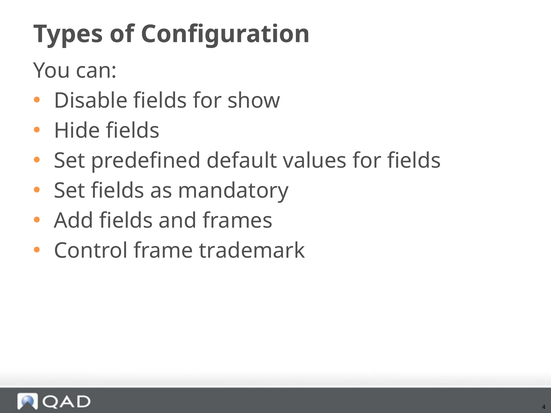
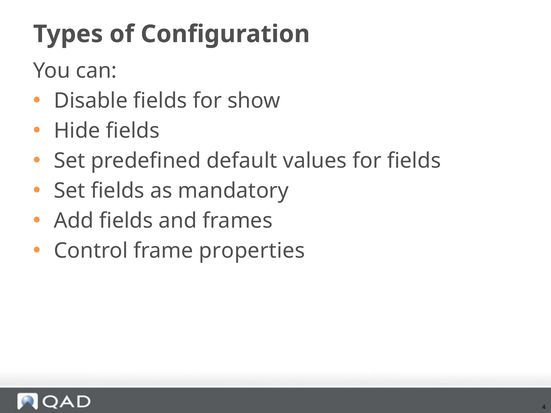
trademark: trademark -> properties (252, 251)
